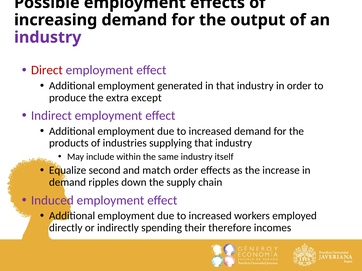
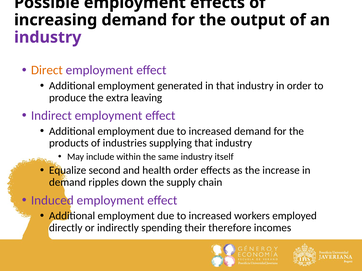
Direct colour: red -> orange (47, 70)
except: except -> leaving (147, 98)
match: match -> health (157, 171)
